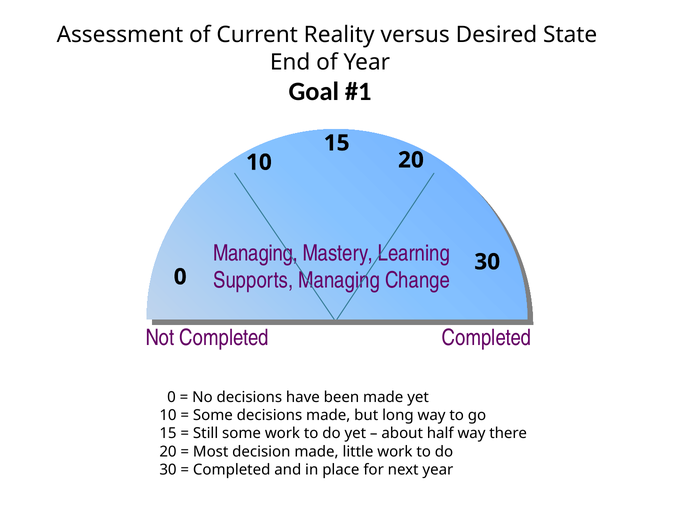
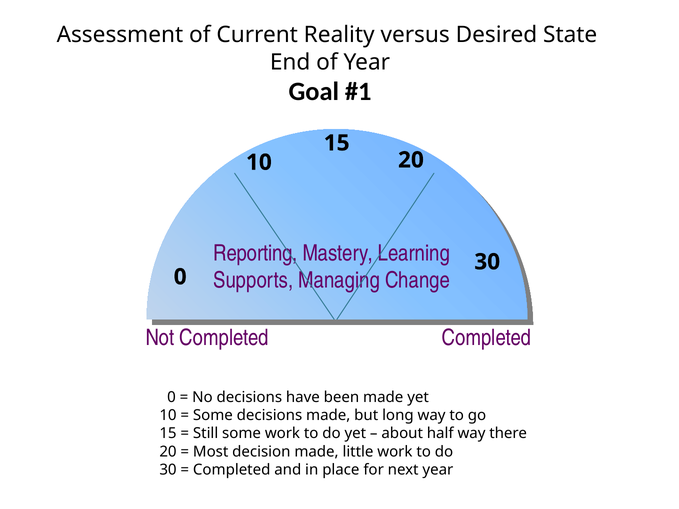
Managing: Managing -> Reporting (255, 253)
